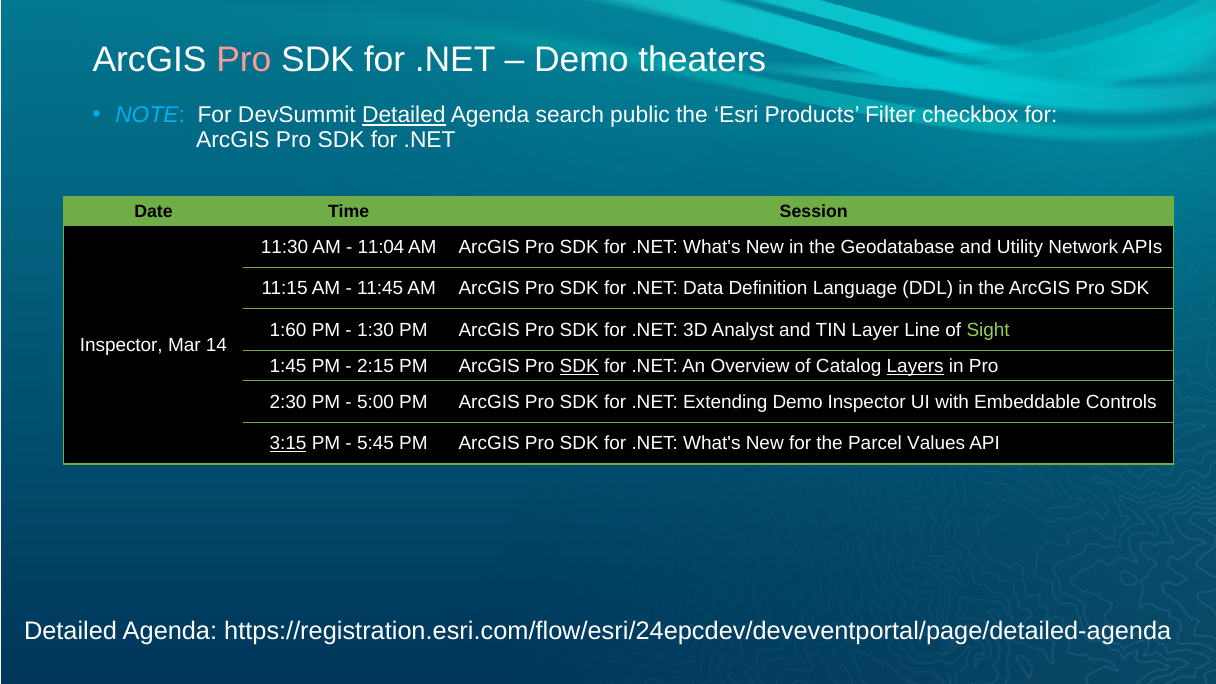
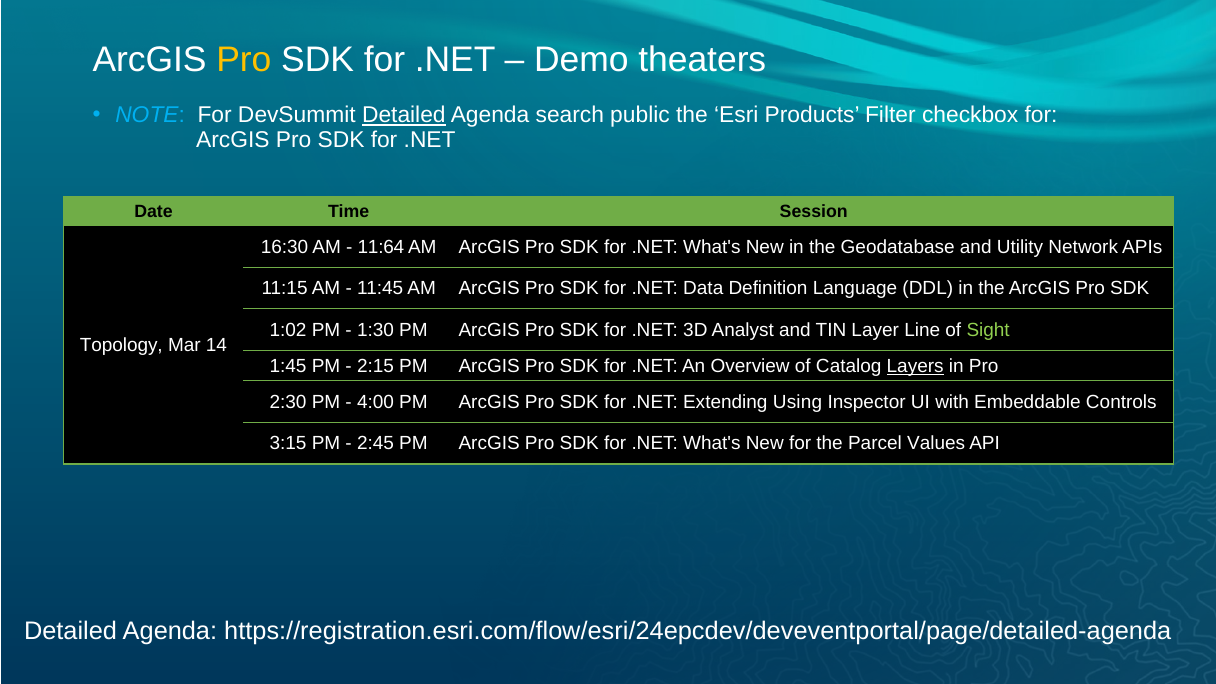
Pro colour: pink -> yellow (244, 60)
11:30: 11:30 -> 16:30 (285, 247)
11:04: 11:04 -> 11:64 (381, 247)
1:60: 1:60 -> 1:02 (288, 330)
Inspector: Inspector -> Topology (121, 345)
SDK underline: present -> none (579, 366)
5:00: 5:00 -> 4:00 (375, 402)
Extending Demo: Demo -> Using (798, 402)
3:15 underline: present -> none (288, 443)
5:45: 5:45 -> 2:45 (375, 443)
